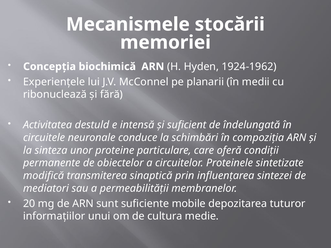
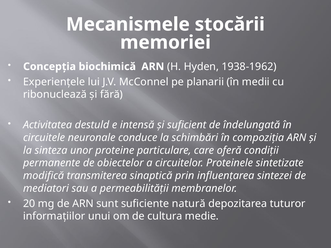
1924-1962: 1924-1962 -> 1938-1962 (249, 67)
mobile: mobile -> natură (189, 204)
